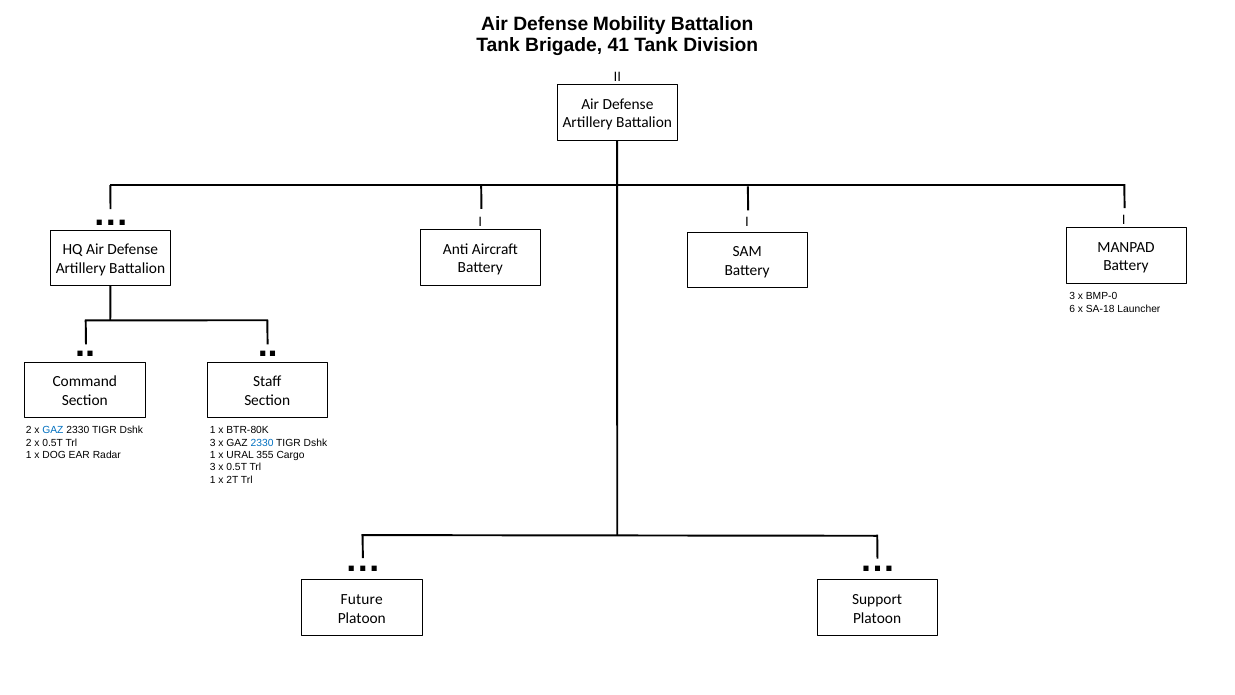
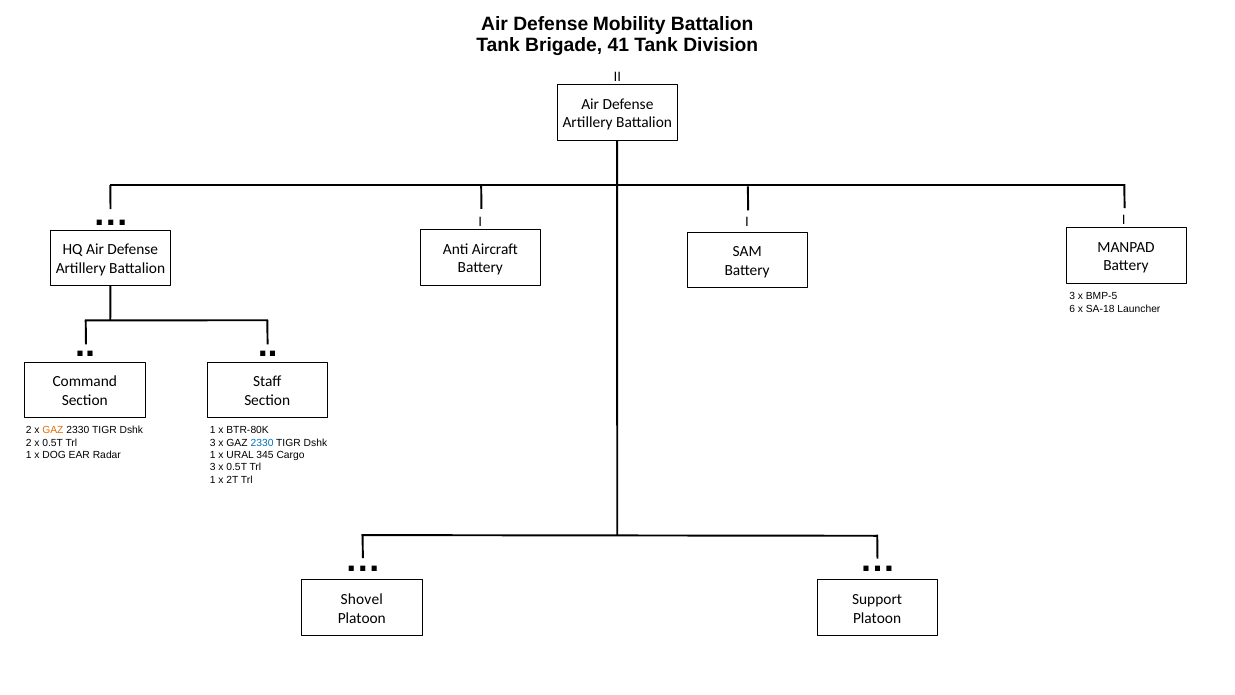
BMP-0: BMP-0 -> BMP-5 (1102, 296)
GAZ colour: blue -> orange (53, 430)
355: 355 -> 345 (265, 455)
Future: Future -> Shovel (362, 599)
